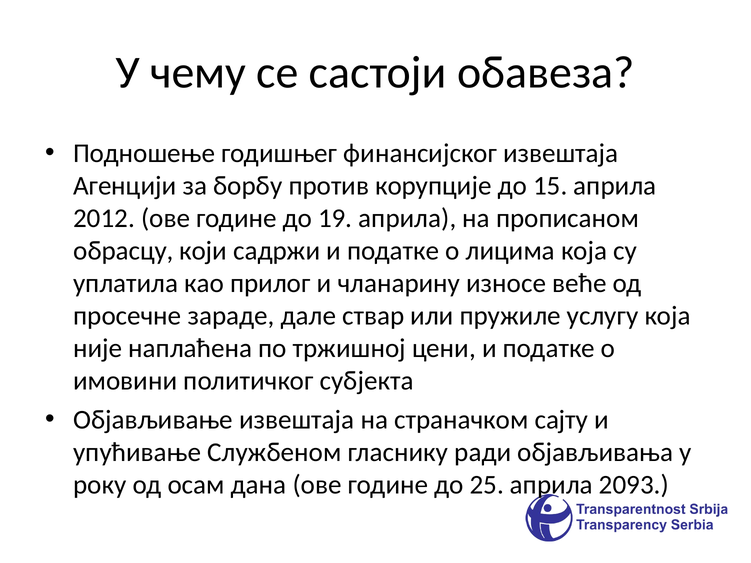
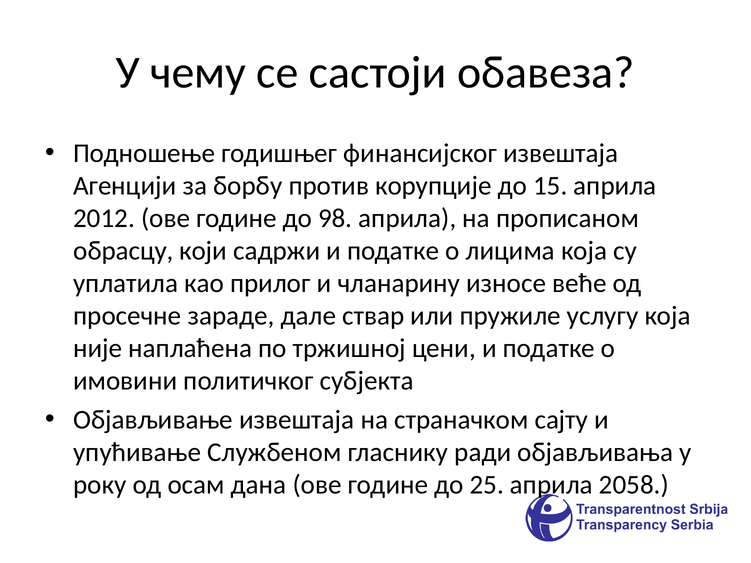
19: 19 -> 98 (335, 218)
2093: 2093 -> 2058 (634, 485)
